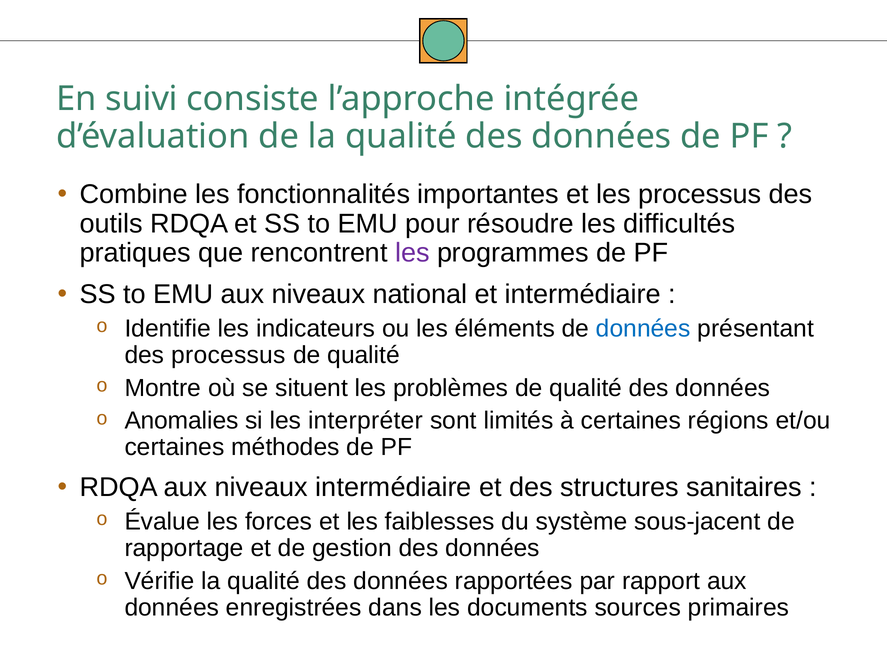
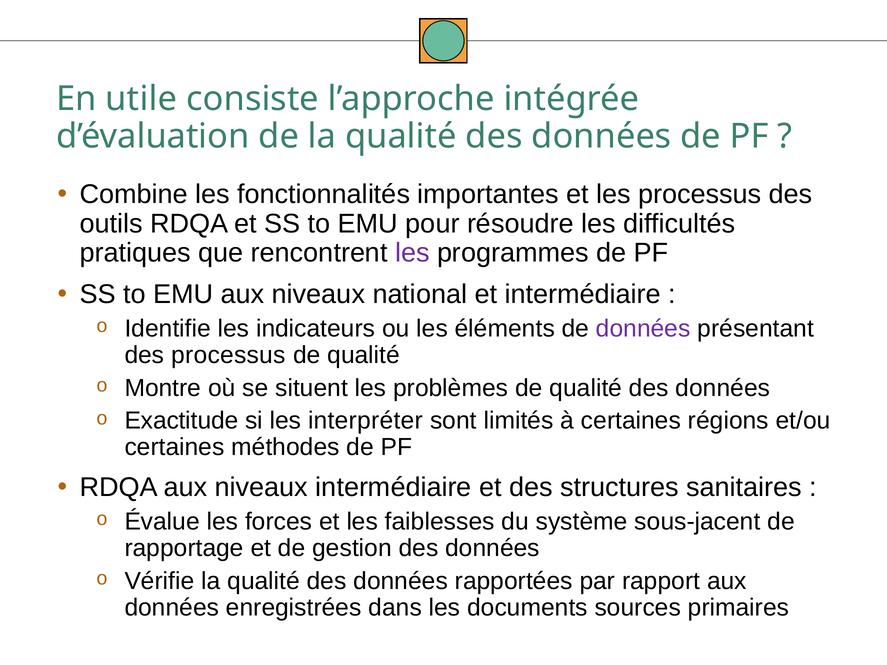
suivi: suivi -> utile (141, 99)
données colour: blue -> purple (643, 329)
Anomalies: Anomalies -> Exactitude (181, 421)
